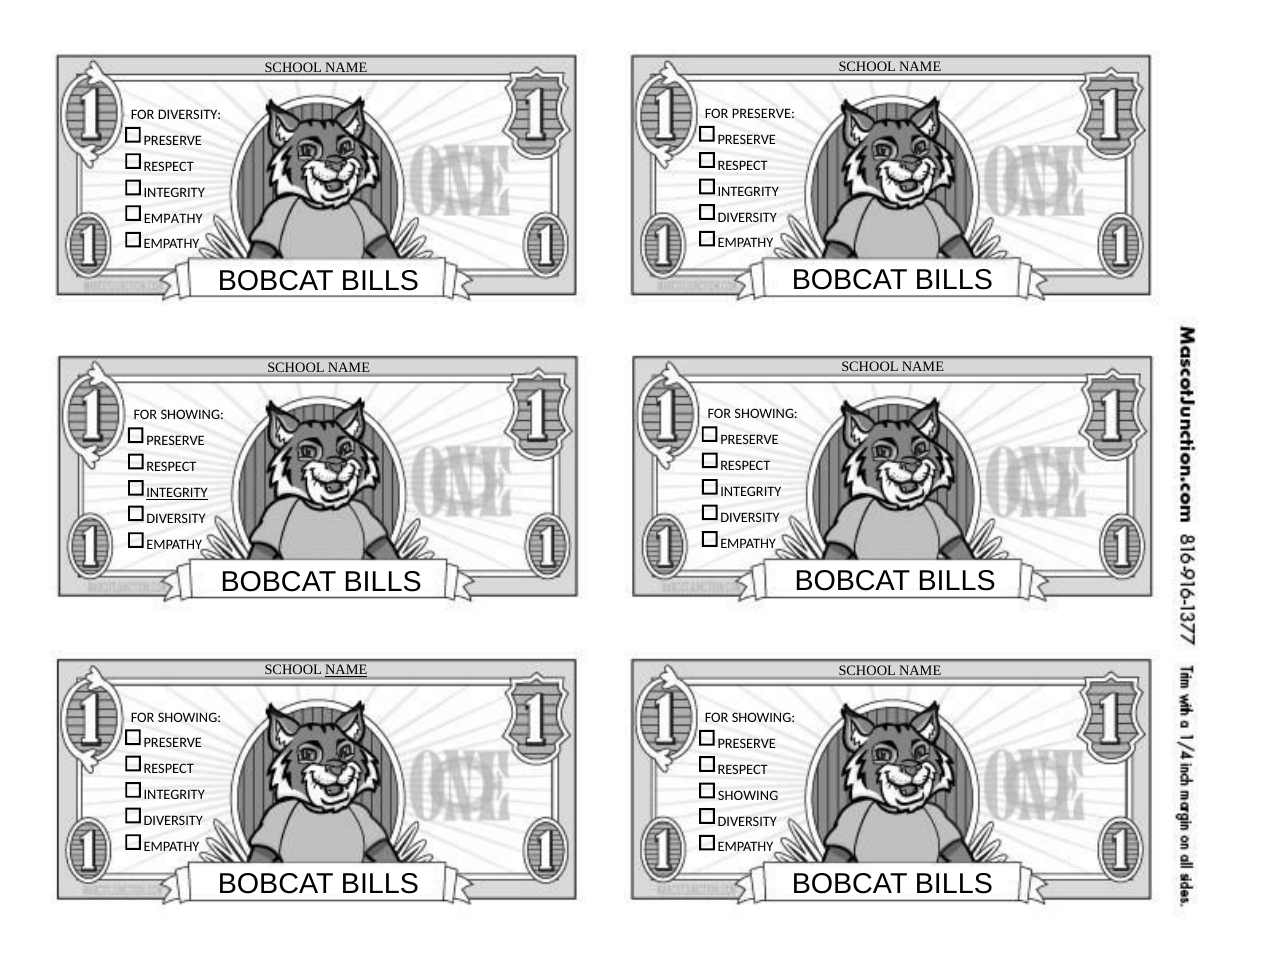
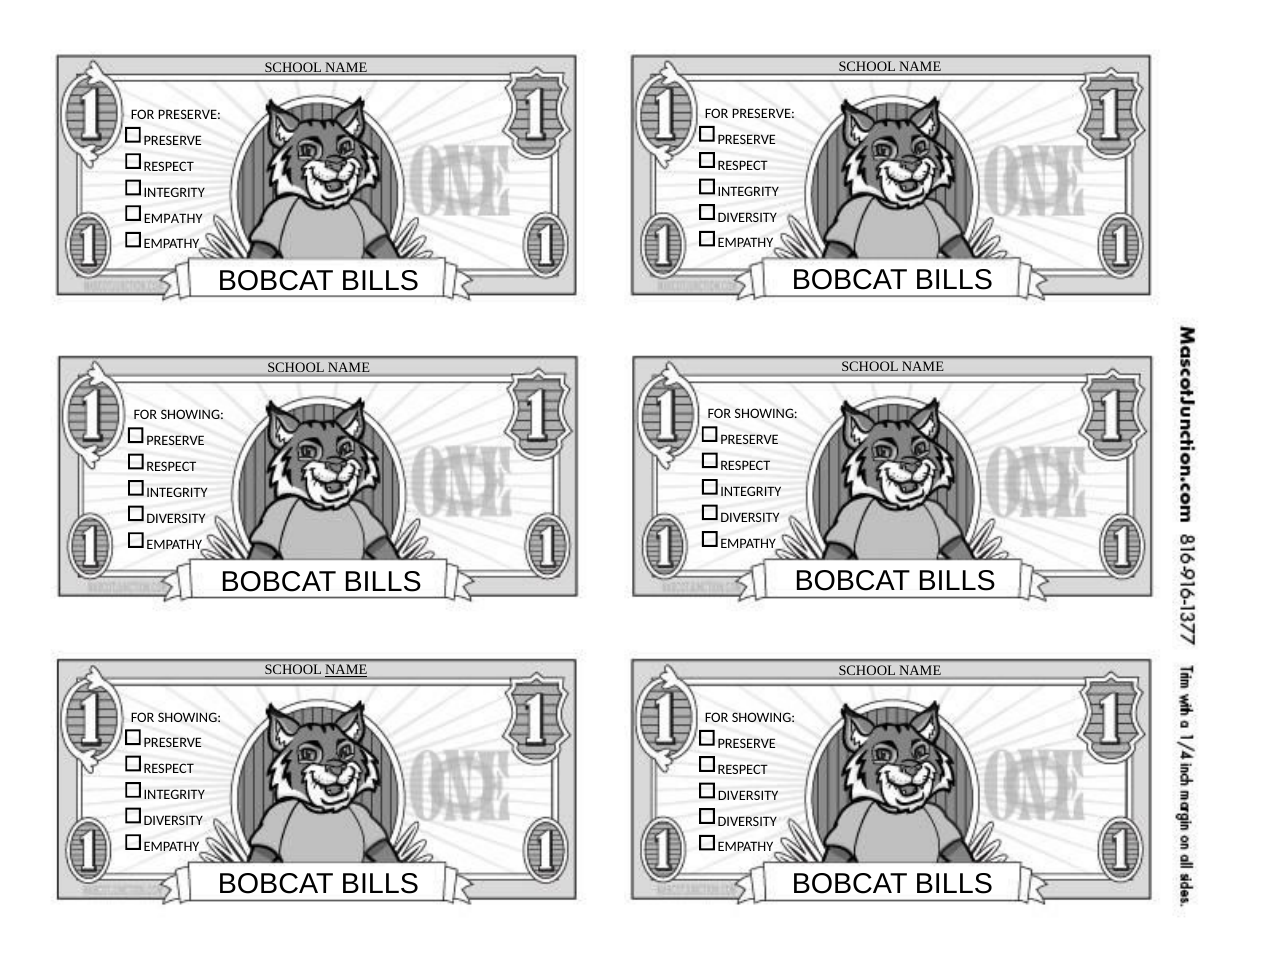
DIVERSITY: DIVERSITY -> PRESERVE (189, 115)
INTEGRITY underline: present -> none (177, 493)
SHOWING: SHOWING -> DIVERSITY (748, 796)
